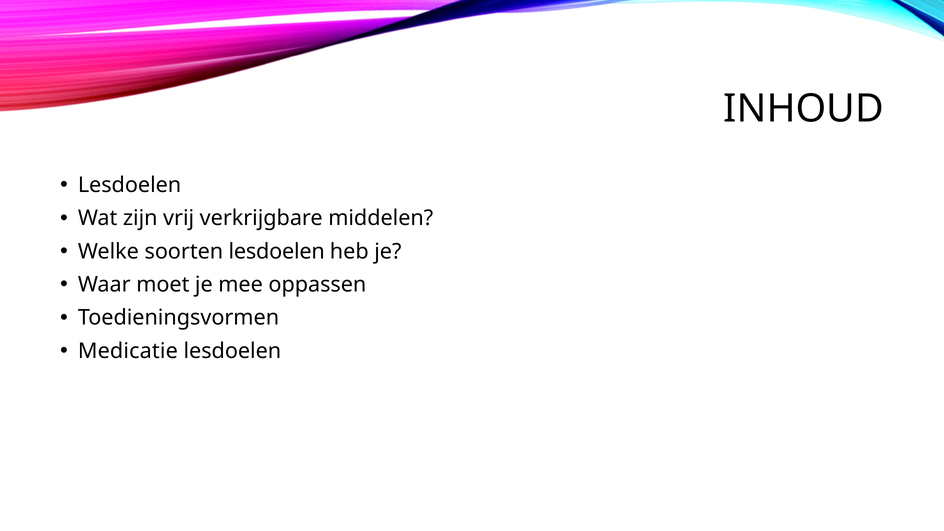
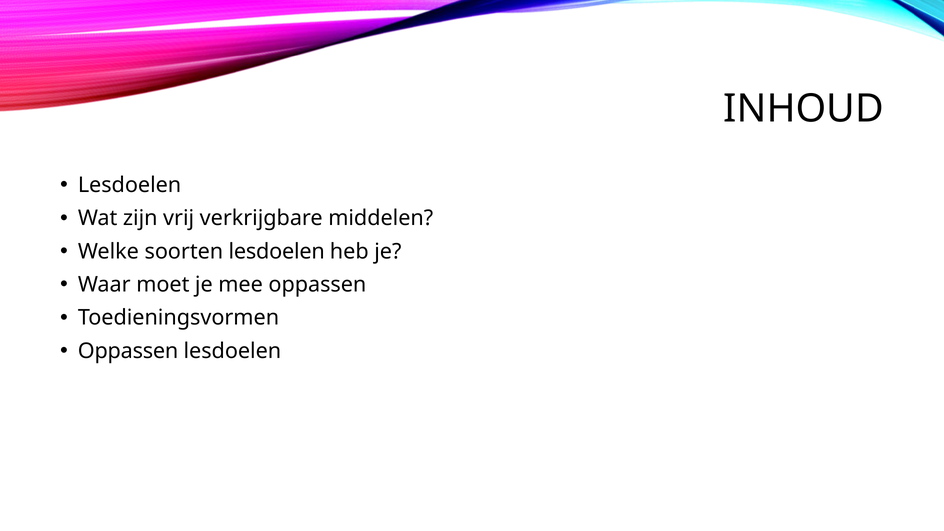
Medicatie: Medicatie -> Oppassen (128, 351)
